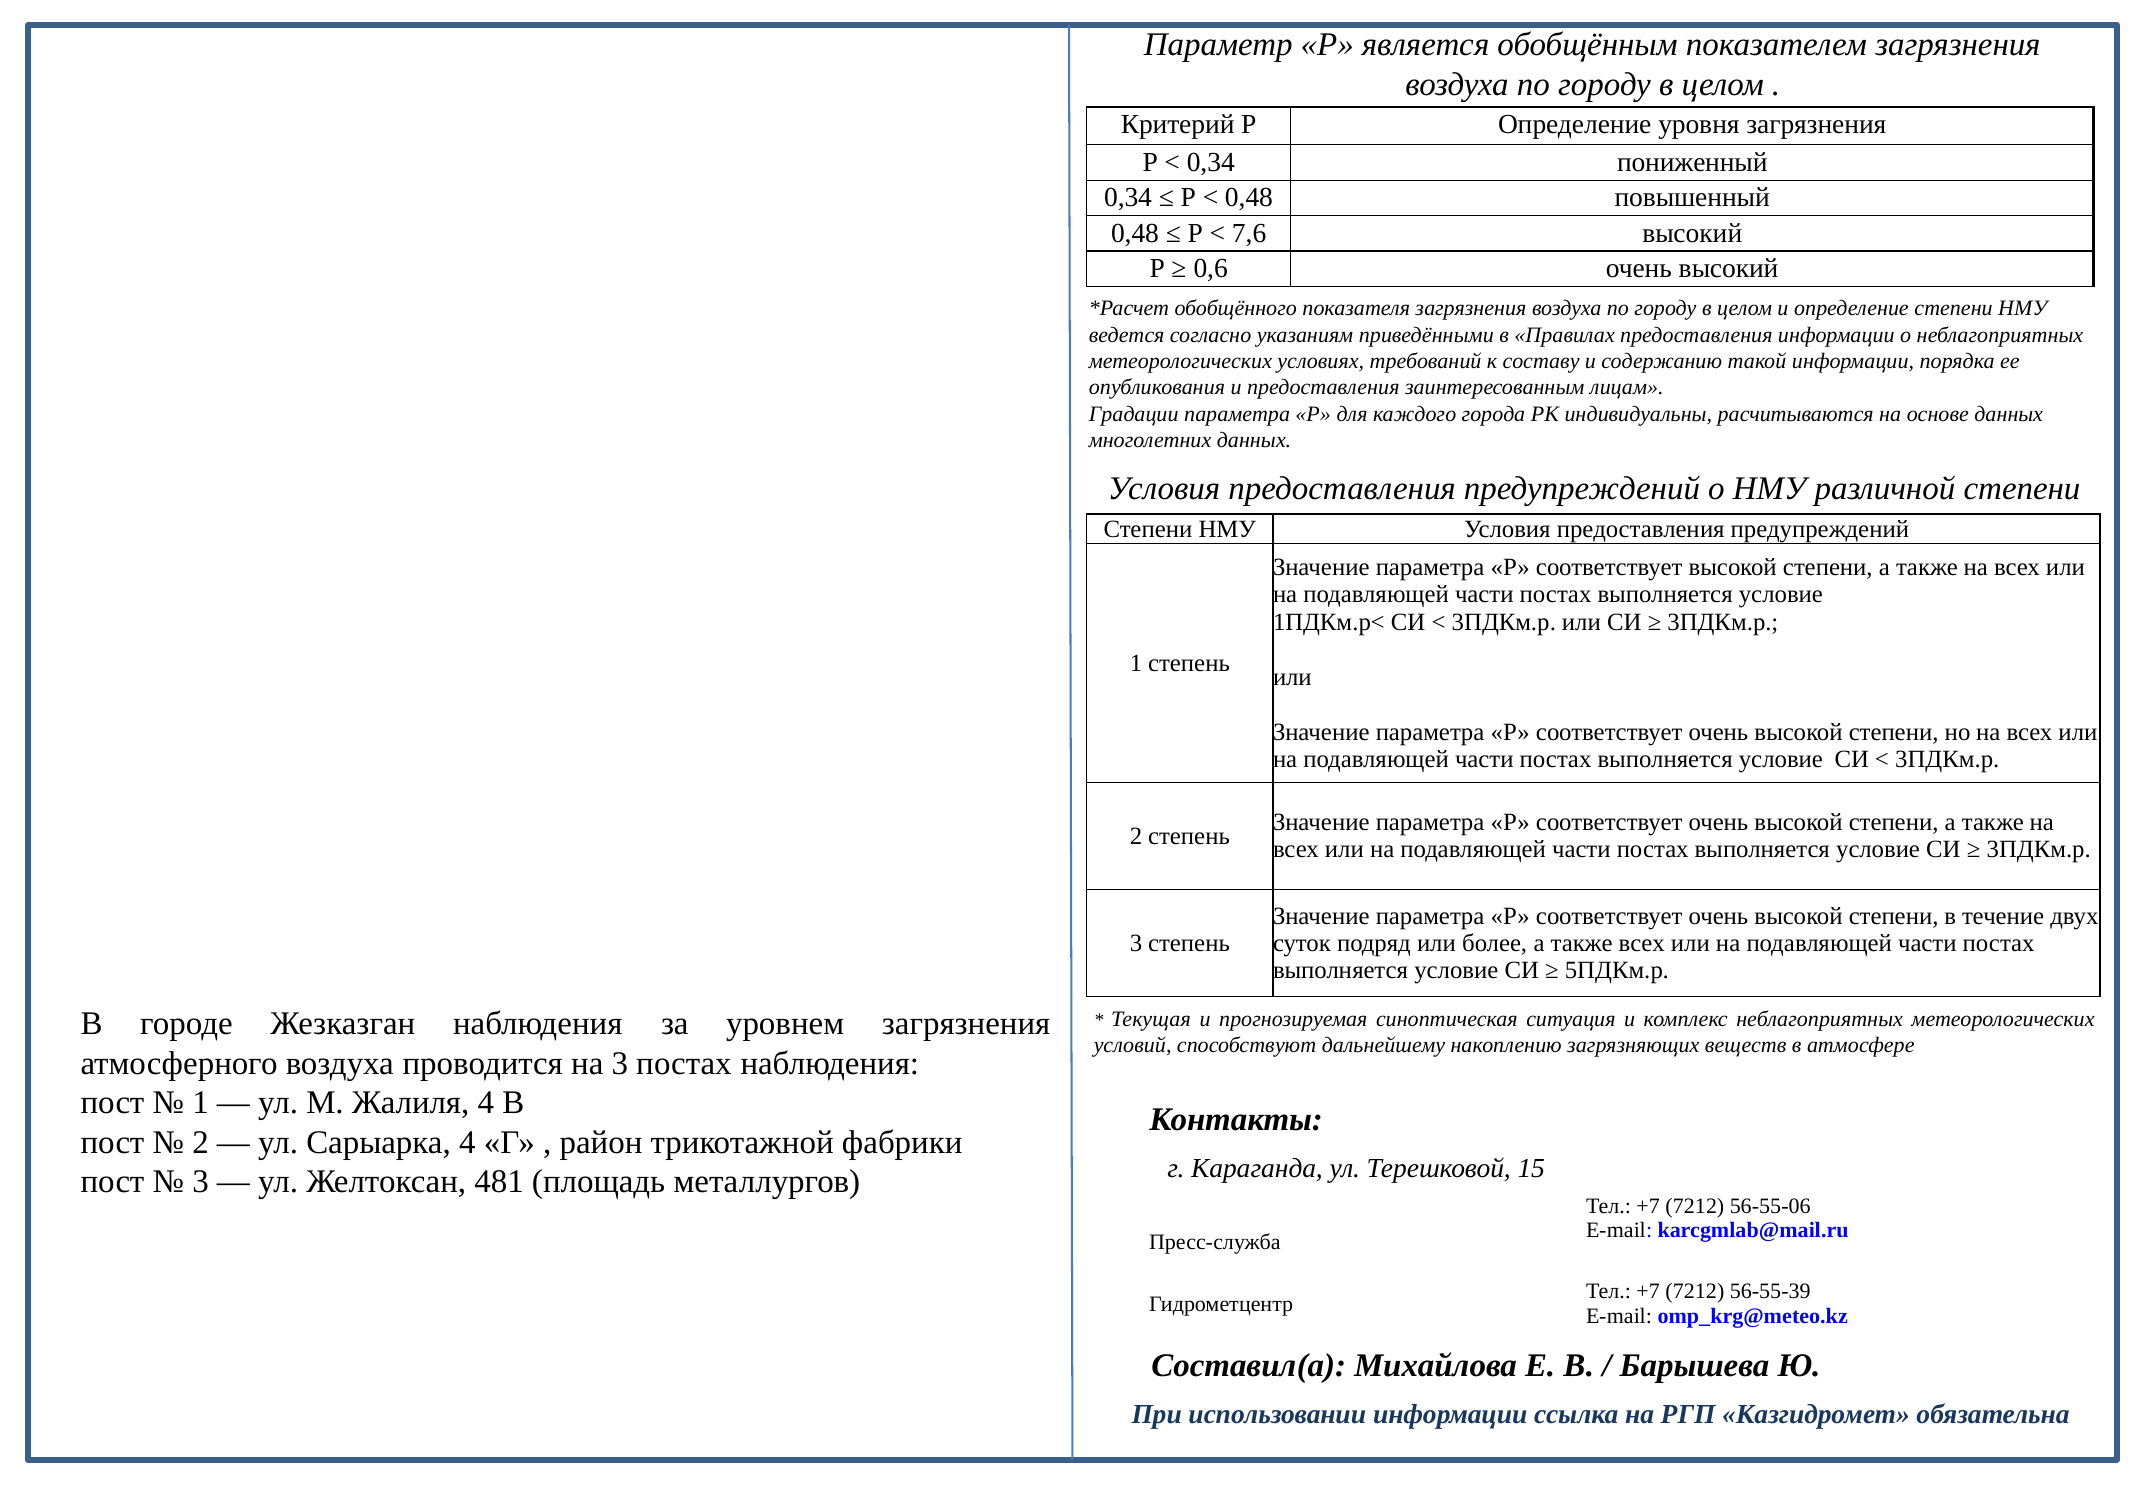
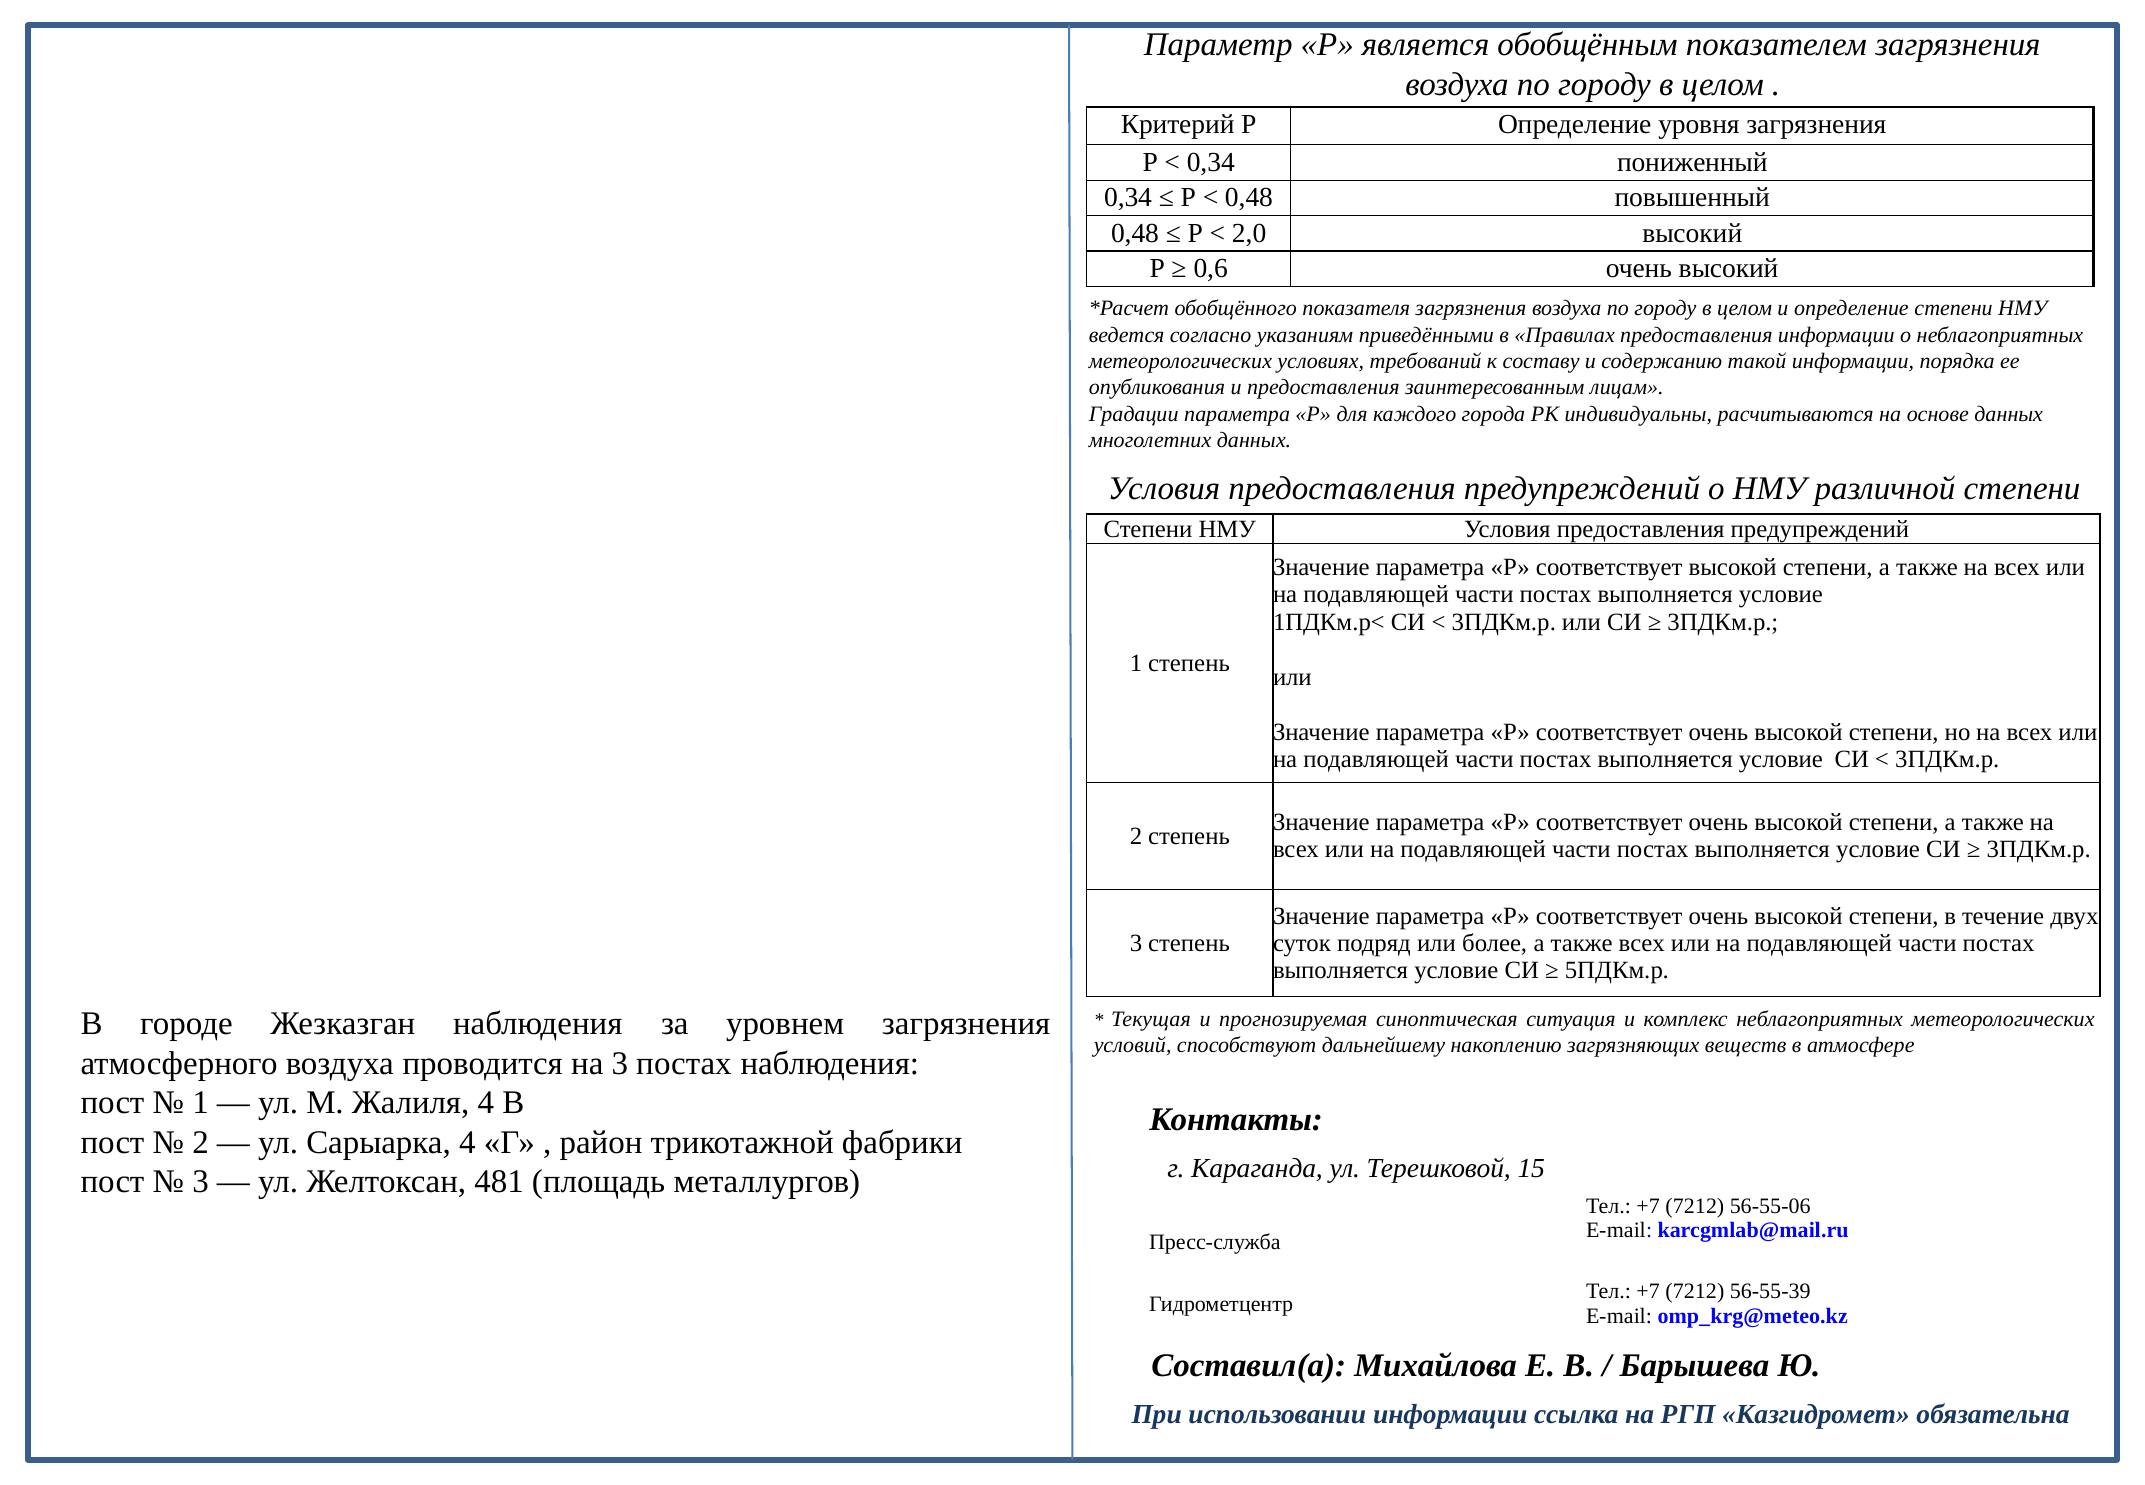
7,6: 7,6 -> 2,0 (1249, 233)
